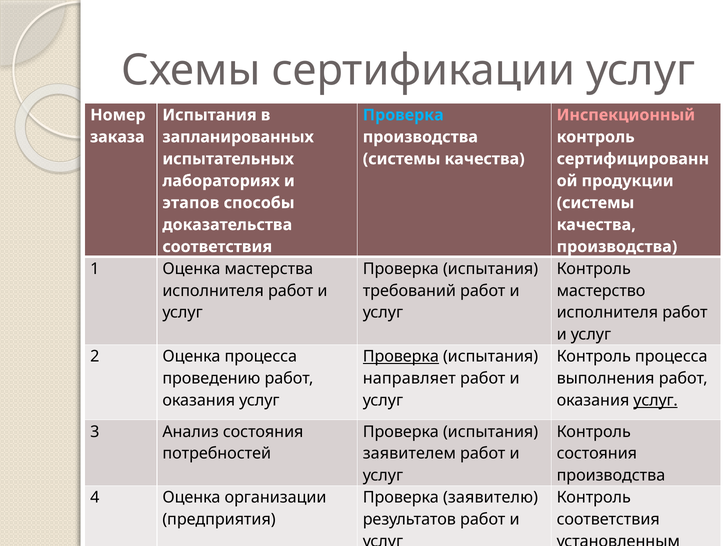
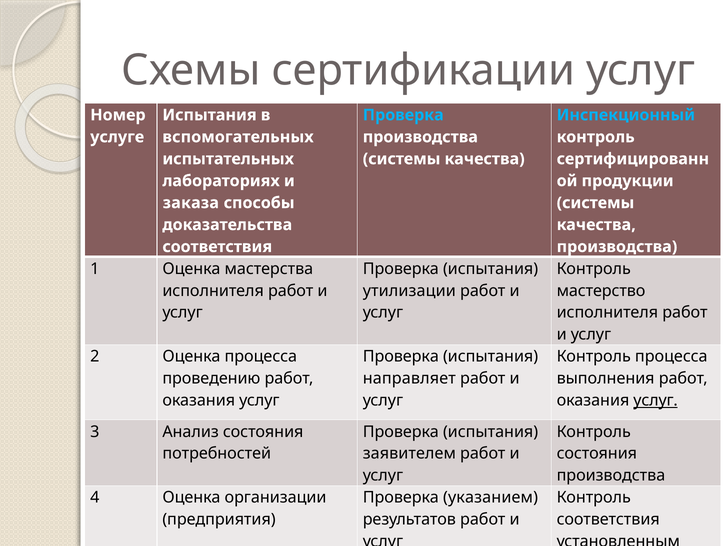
Инспекционный colour: pink -> light blue (626, 115)
заказа: заказа -> услуге (117, 137)
запланированных: запланированных -> вспомогательных (238, 137)
этапов: этапов -> заказа (191, 203)
требований: требований -> утилизации (409, 290)
Проверка underline: present -> none (401, 356)
заявителю: заявителю -> указанием (490, 497)
